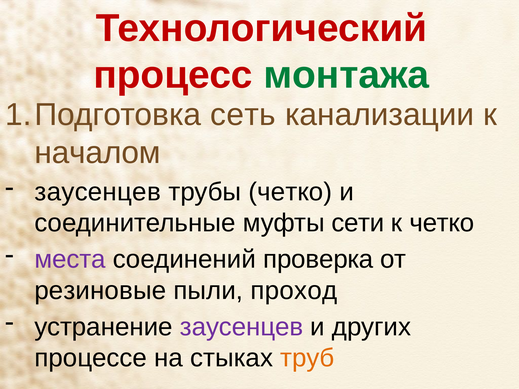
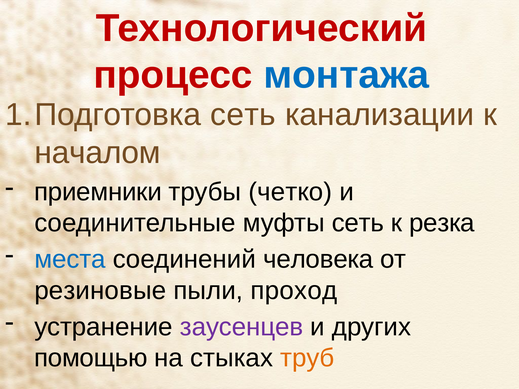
монтажа colour: green -> blue (346, 75)
заусенцев: заусенцев -> приемники (98, 192)
муфты сети: сети -> сеть (358, 223)
к четко: четко -> резка (442, 223)
места colour: purple -> blue (70, 260)
проверка: проверка -> человека (318, 260)
процессе: процессе -> помощью (91, 358)
